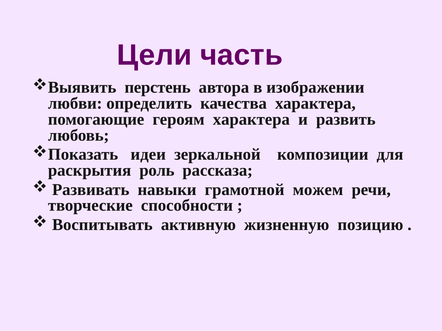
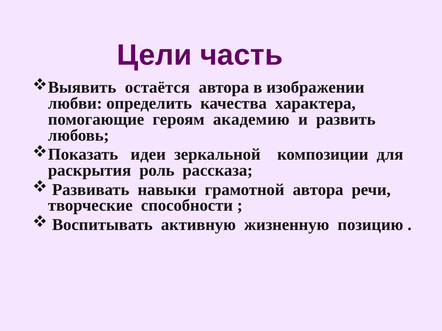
перстень: перстень -> остаётся (157, 88)
героям характера: характера -> академию (251, 120)
грамотной можем: можем -> автора (318, 190)
